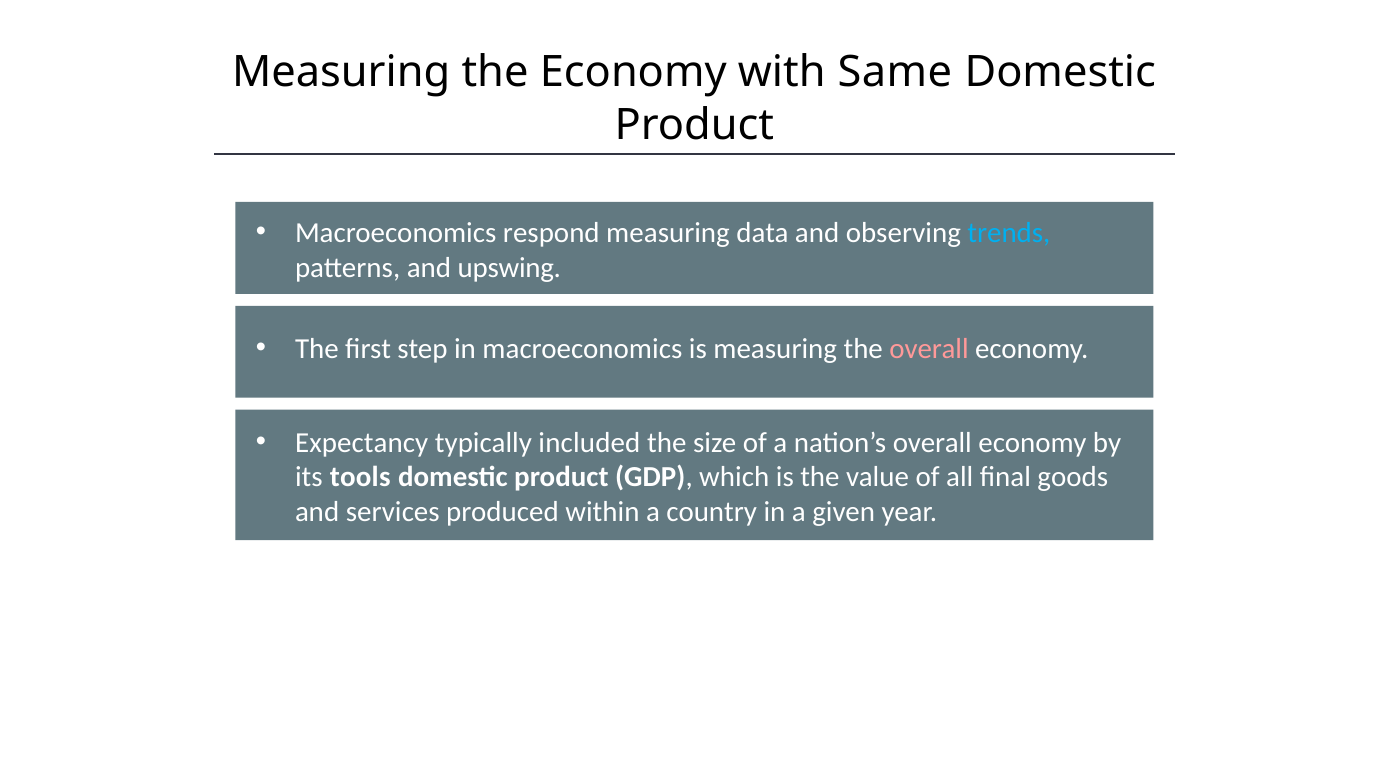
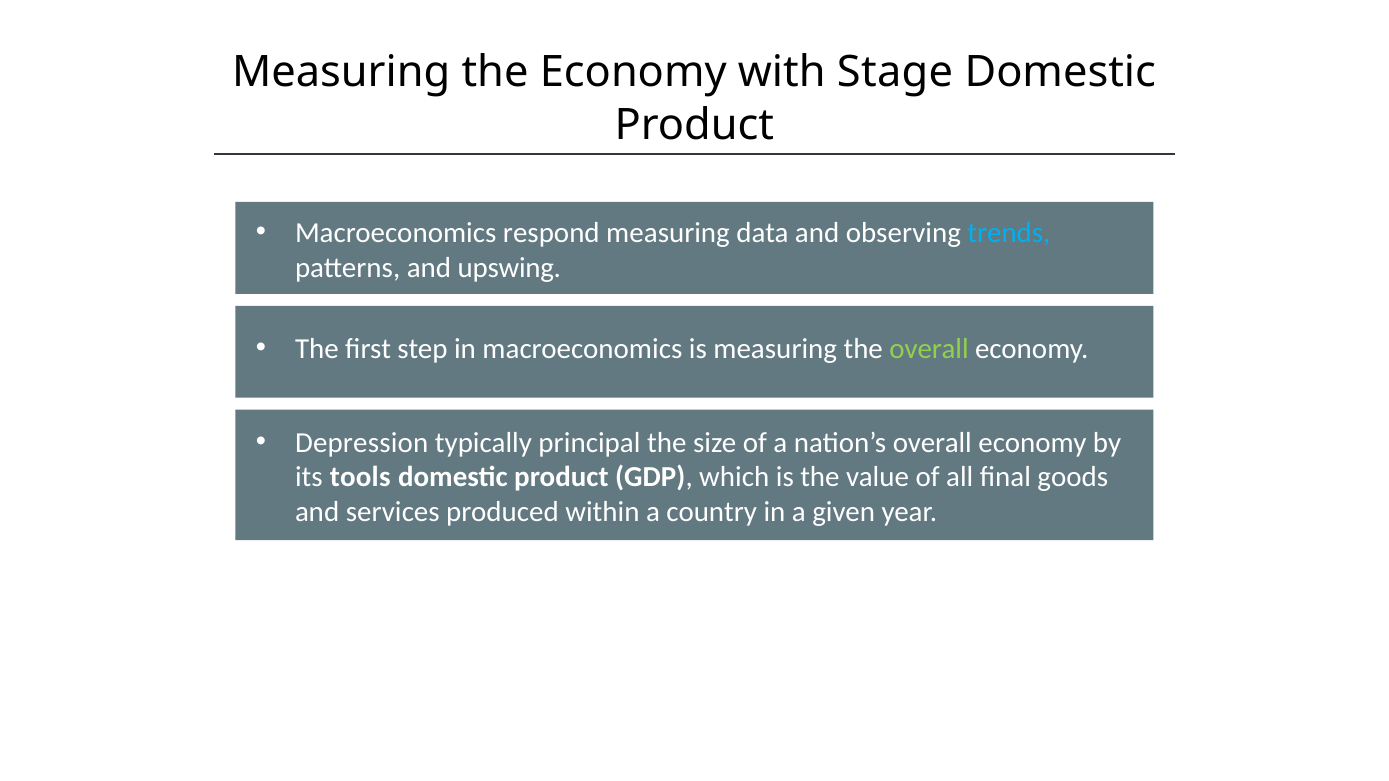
Same: Same -> Stage (895, 73)
overall colour: pink -> light green (929, 349)
Expectancy: Expectancy -> Depression (362, 443)
included: included -> principal (590, 443)
